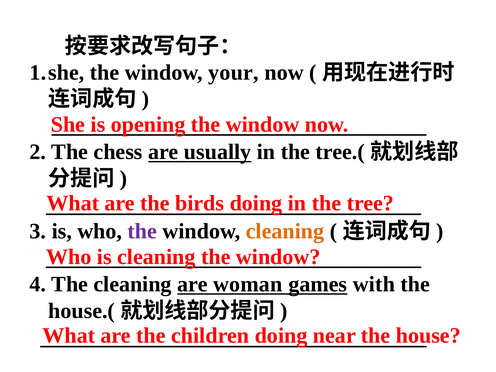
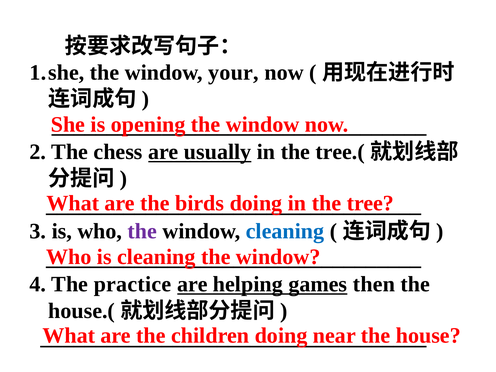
cleaning colour: orange -> blue (285, 231)
The cleaning: cleaning -> practice (132, 284)
woman: woman -> helping (248, 284)
with: with -> then (374, 284)
